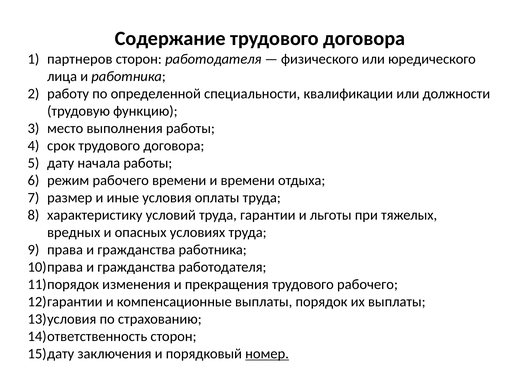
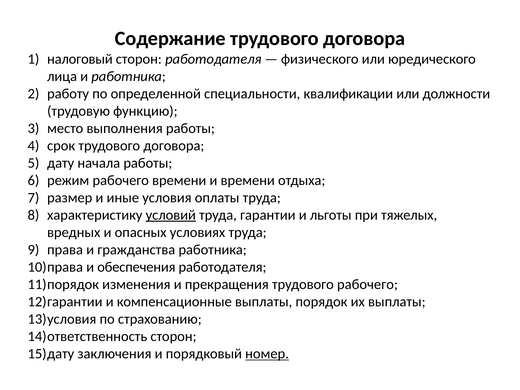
партнеров: партнеров -> налоговый (80, 59)
условий underline: none -> present (171, 215)
гражданства: гражданства -> обеспечения (136, 267)
